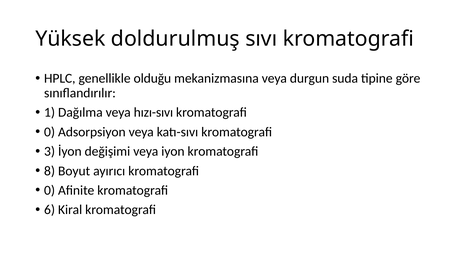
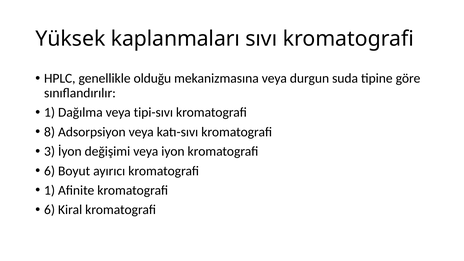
doldurulmuş: doldurulmuş -> kaplanmaları (175, 39)
hızı-sıvı: hızı-sıvı -> tipi-sıvı (153, 113)
0: 0 -> 8 (50, 132)
8: 8 -> 6 (50, 171)
0: 0 -> 1 (50, 190)
